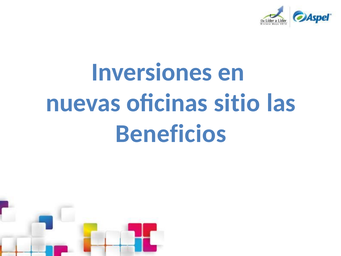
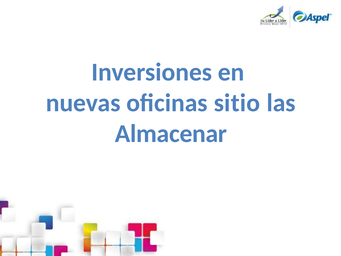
Beneficios: Beneficios -> Almacenar (171, 133)
